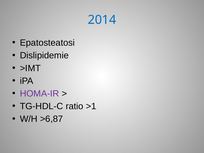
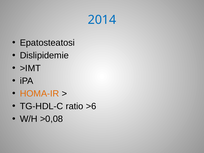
HOMA-IR colour: purple -> orange (40, 94)
>1: >1 -> >6 (91, 106)
>6,87: >6,87 -> >0,08 (52, 119)
